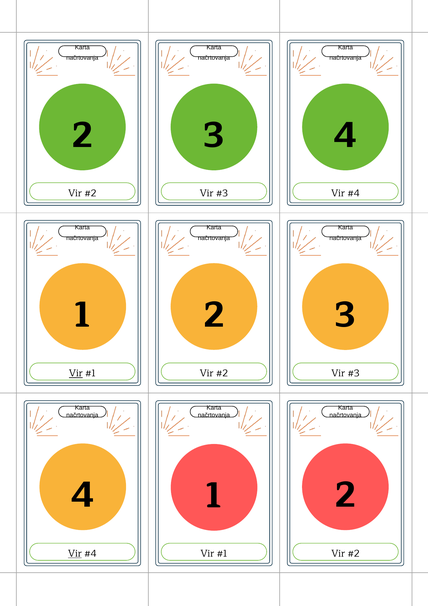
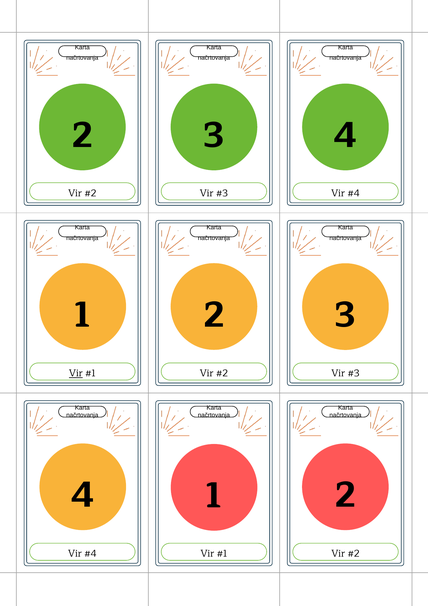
Vir underline: present -> none (75, 553)
